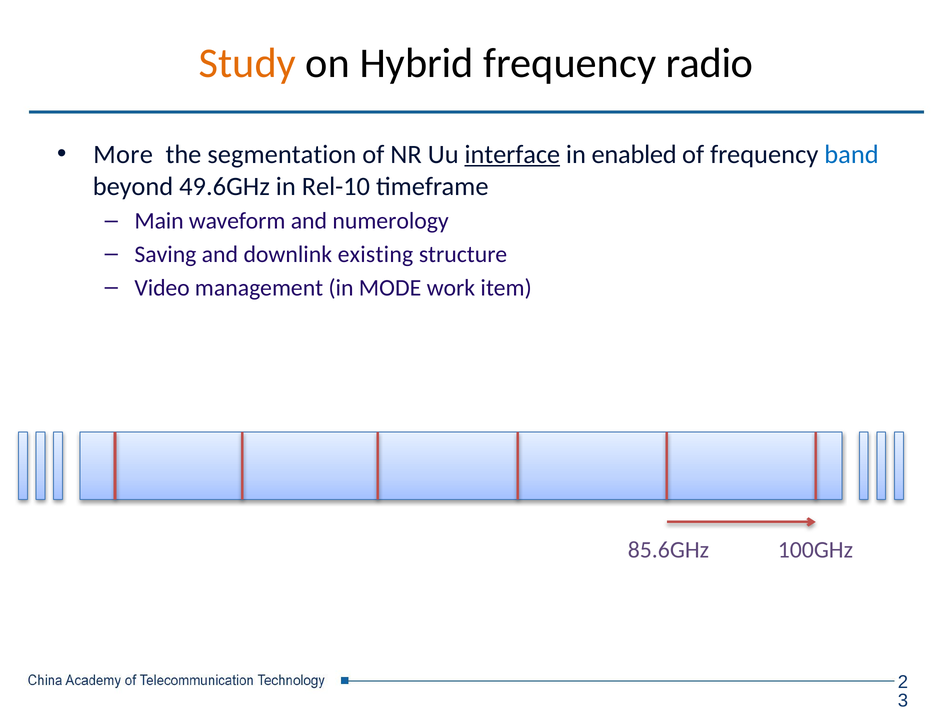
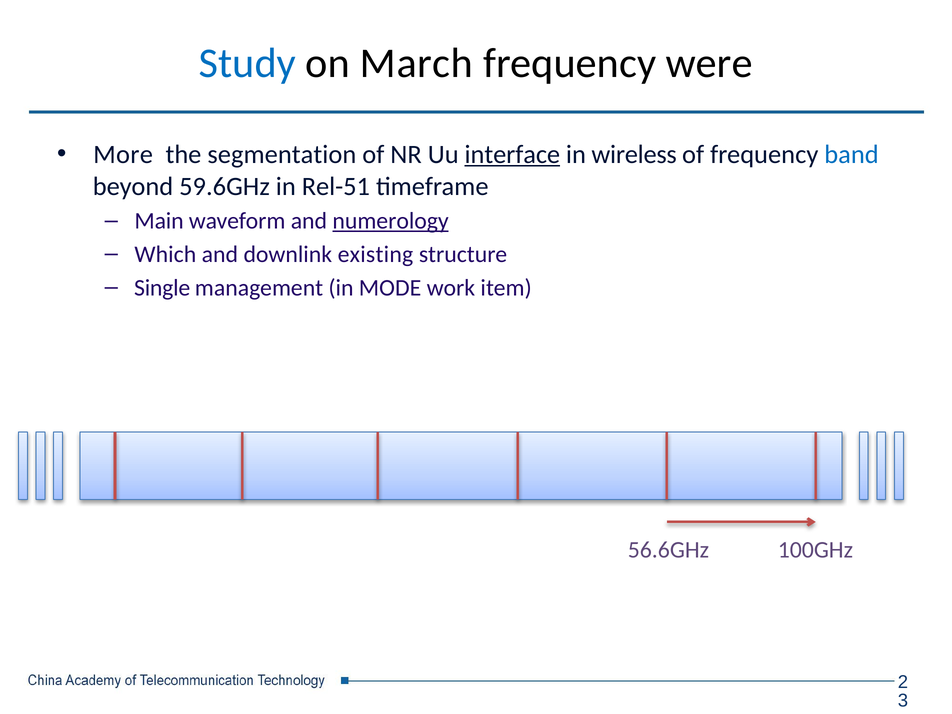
Study colour: orange -> blue (247, 63)
Hybrid: Hybrid -> March (416, 63)
radio: radio -> were (709, 63)
enabled: enabled -> wireless (634, 155)
49.6GHz: 49.6GHz -> 59.6GHz (225, 186)
Rel-10: Rel-10 -> Rel-51 (336, 186)
numerology underline: none -> present (391, 221)
Saving: Saving -> Which (165, 254)
Video: Video -> Single (162, 288)
85.6GHz: 85.6GHz -> 56.6GHz (668, 550)
